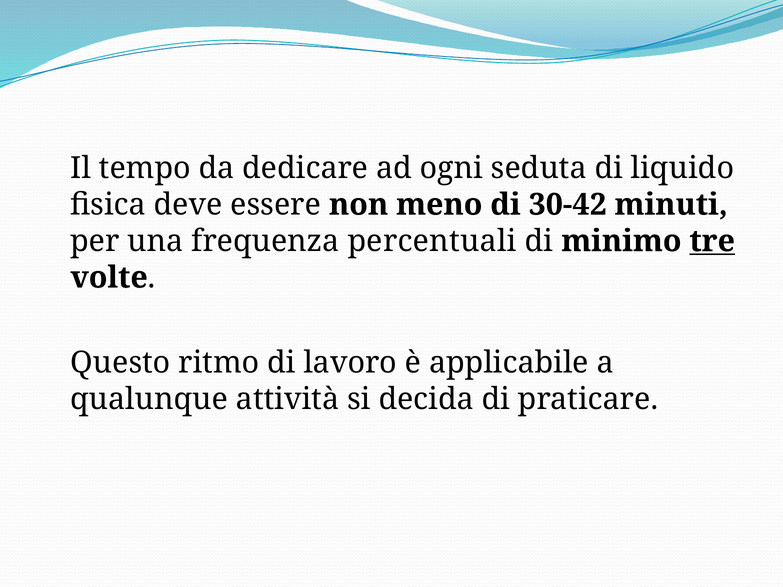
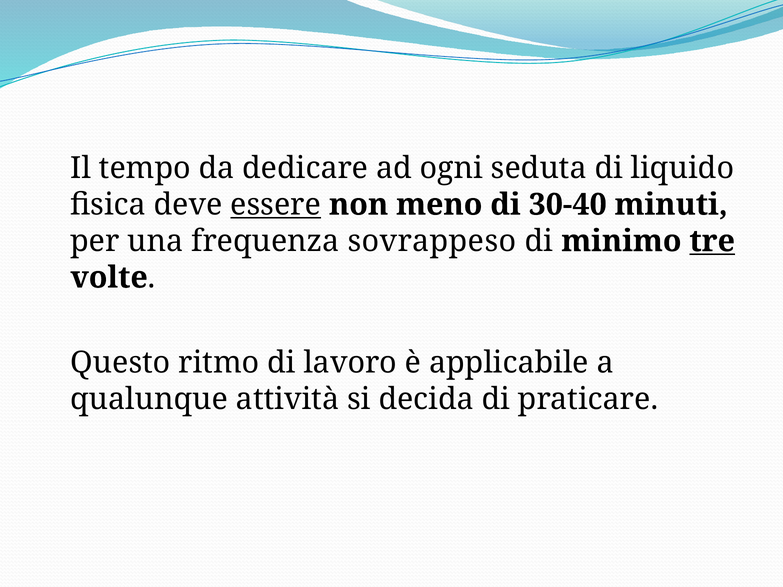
essere underline: none -> present (276, 205)
30-42: 30-42 -> 30-40 (568, 205)
percentuali: percentuali -> sovrappeso (432, 241)
